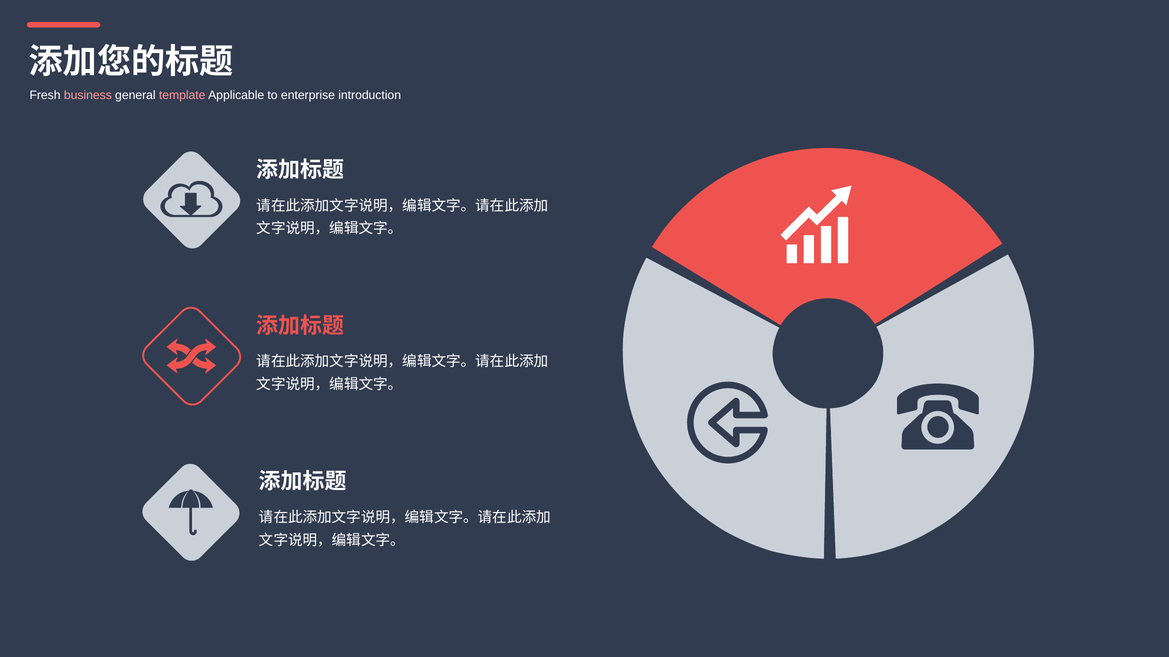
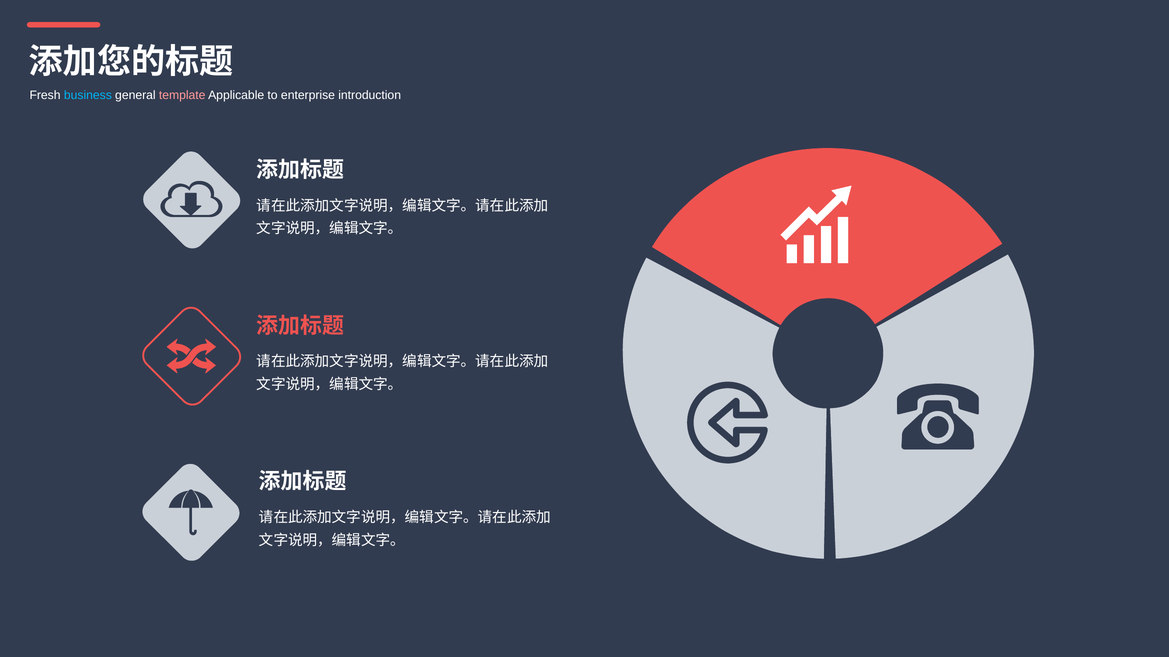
business colour: pink -> light blue (88, 96)
